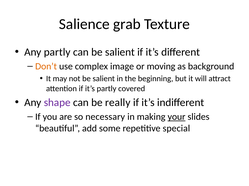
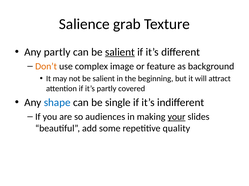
salient underline: none -> present (120, 52)
moving: moving -> feature (161, 67)
shape colour: purple -> blue (57, 103)
really: really -> single (118, 103)
necessary: necessary -> audiences (105, 117)
special: special -> quality (176, 129)
